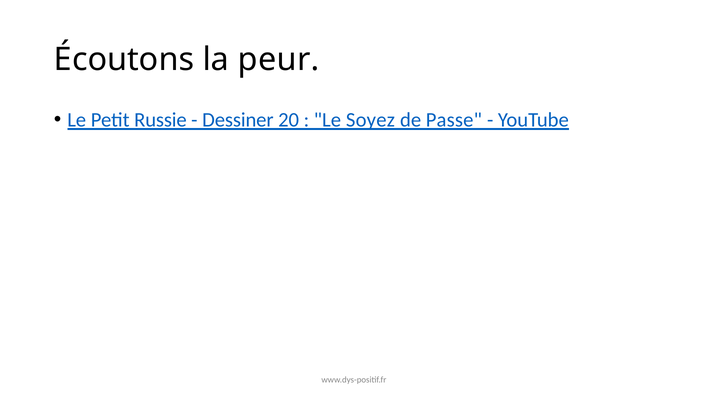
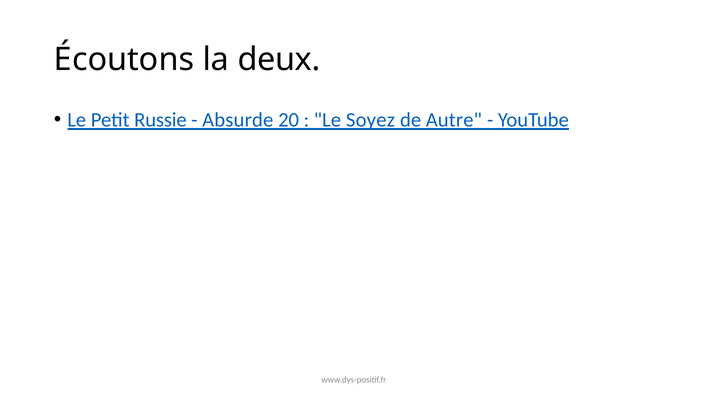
peur: peur -> deux (279, 59)
Dessiner: Dessiner -> Absurde (238, 120)
Passe: Passe -> Autre (454, 120)
